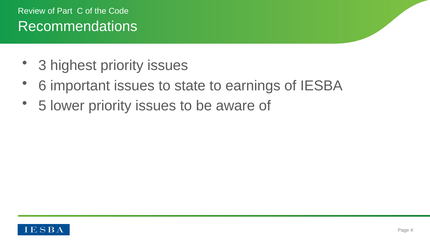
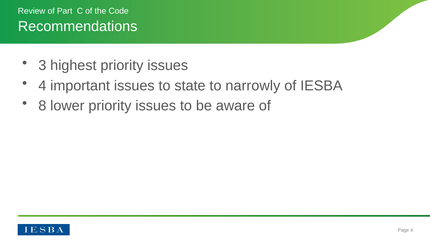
6: 6 -> 4 (42, 86)
earnings: earnings -> narrowly (253, 86)
5: 5 -> 8 (42, 106)
